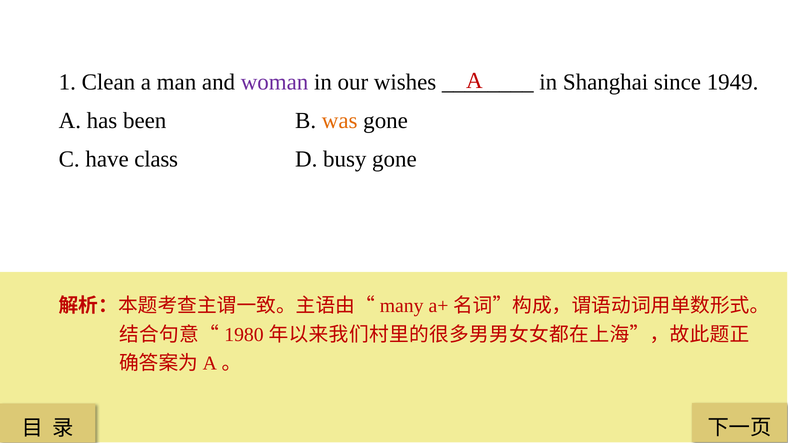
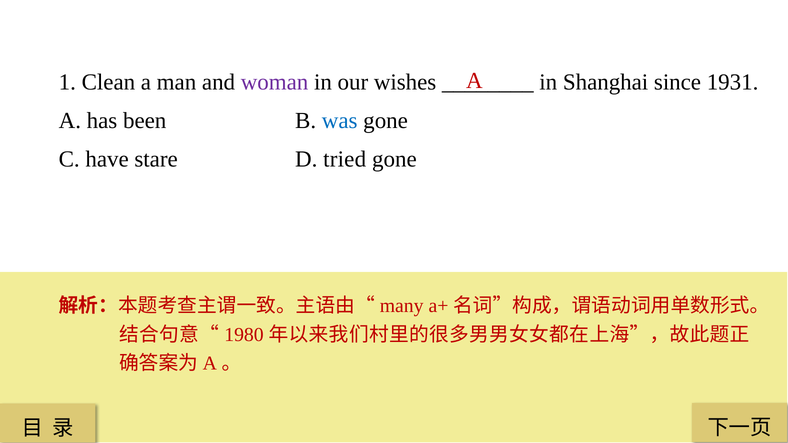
1949: 1949 -> 1931 (733, 82)
was colour: orange -> blue (340, 121)
class: class -> stare (156, 159)
busy: busy -> tried (345, 159)
